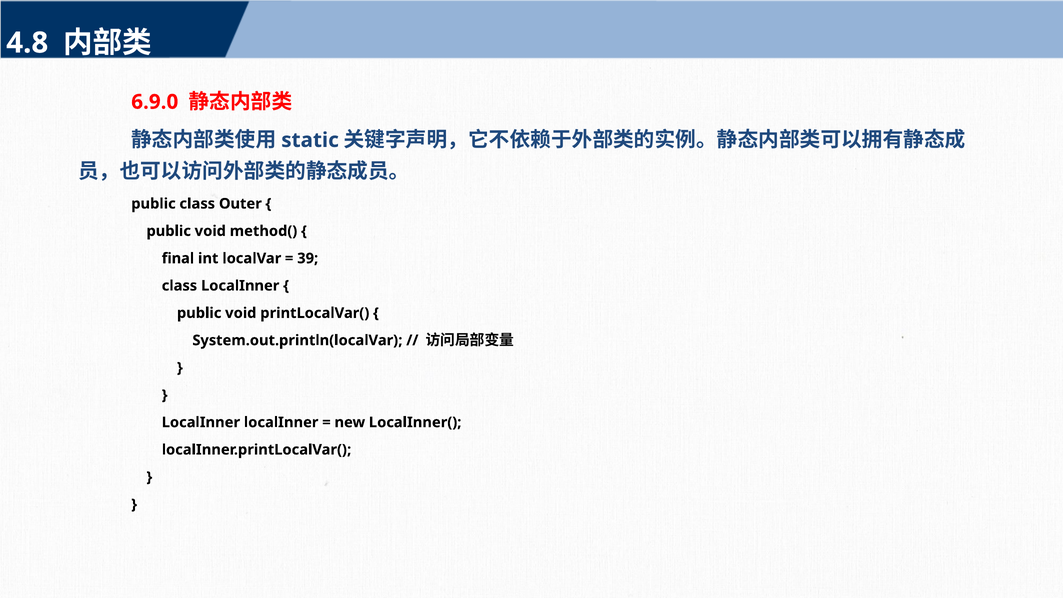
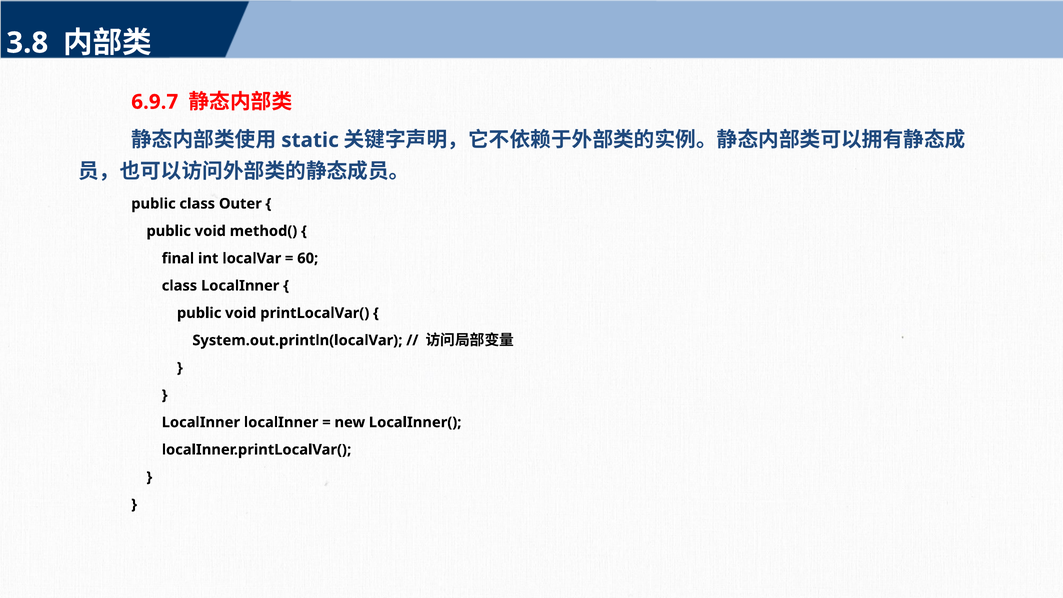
4.8: 4.8 -> 3.8 (27, 43)
6.9.0: 6.9.0 -> 6.9.7 (155, 102)
39: 39 -> 60 (308, 258)
